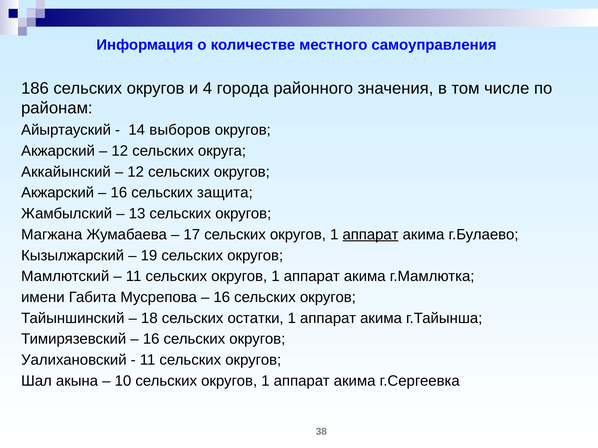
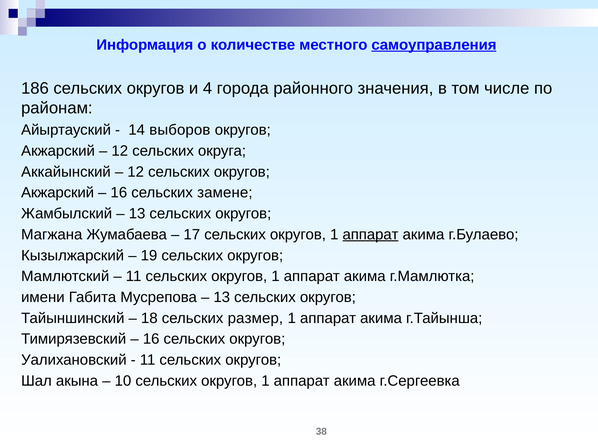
самоуправления underline: none -> present (434, 45)
защита: защита -> замене (225, 193)
16: 16 -> 13 (222, 298)
остатки: остатки -> размер (255, 318)
